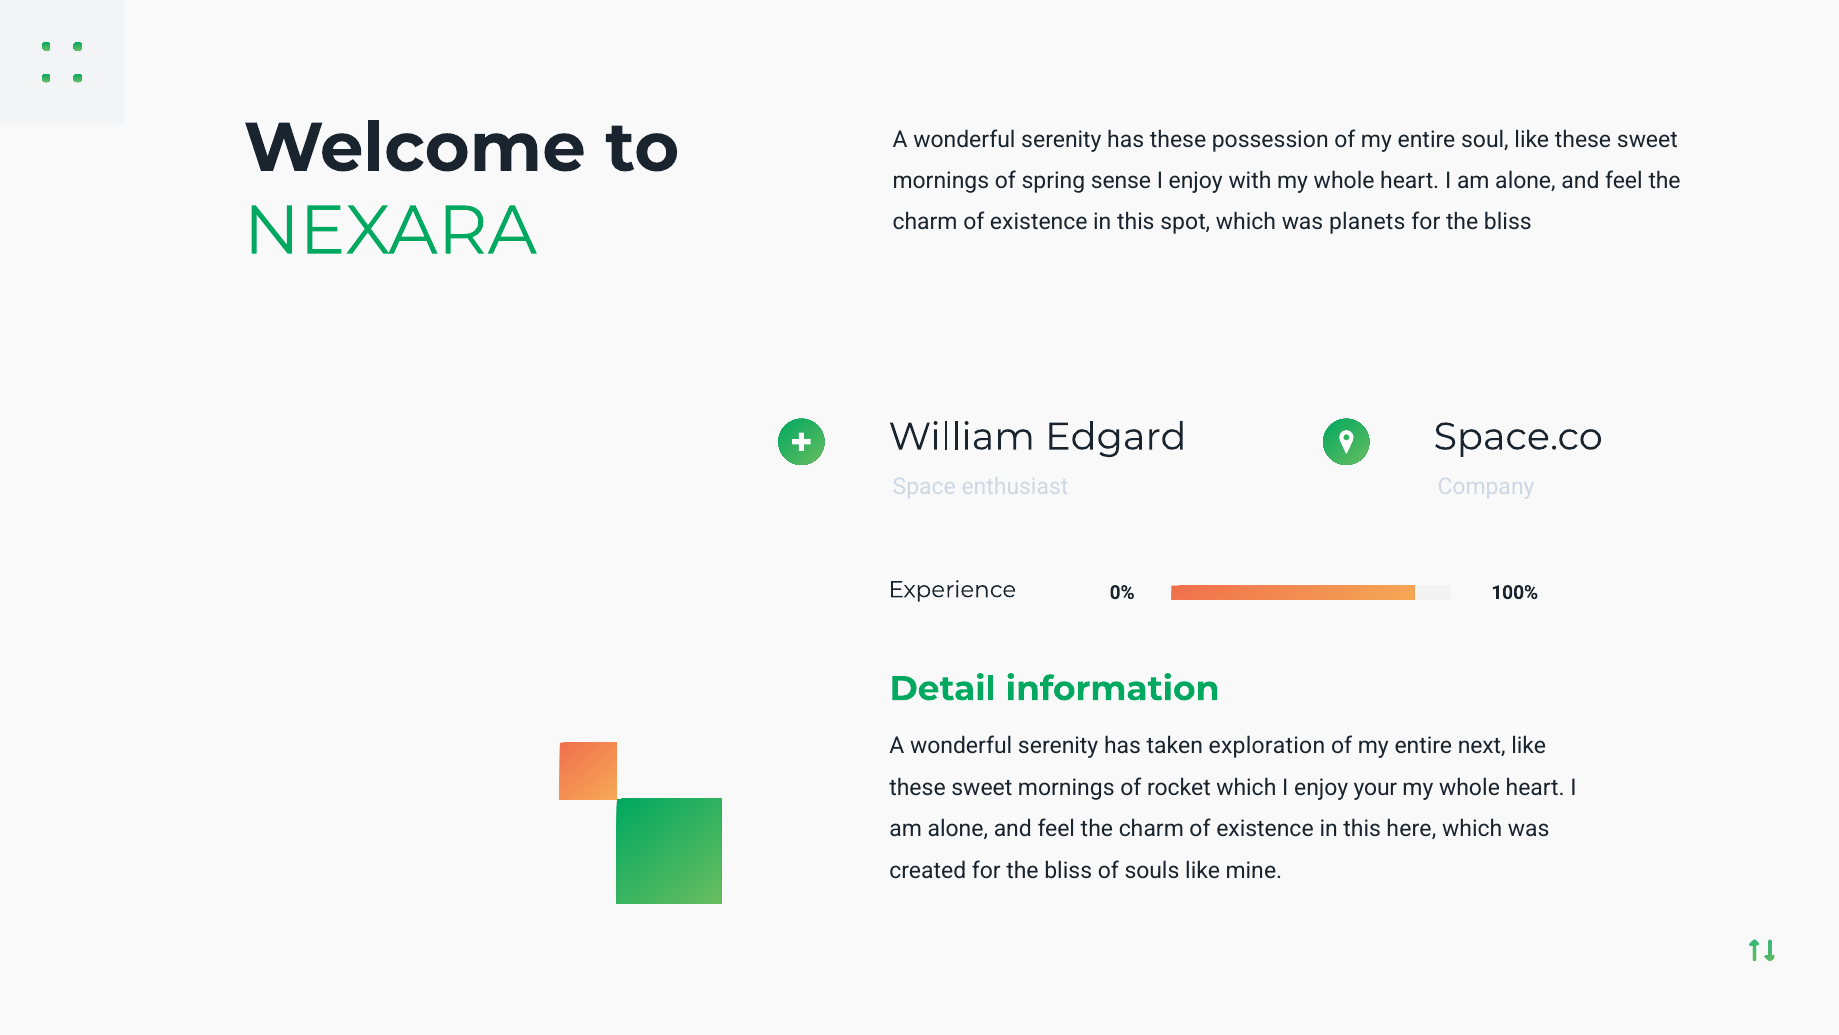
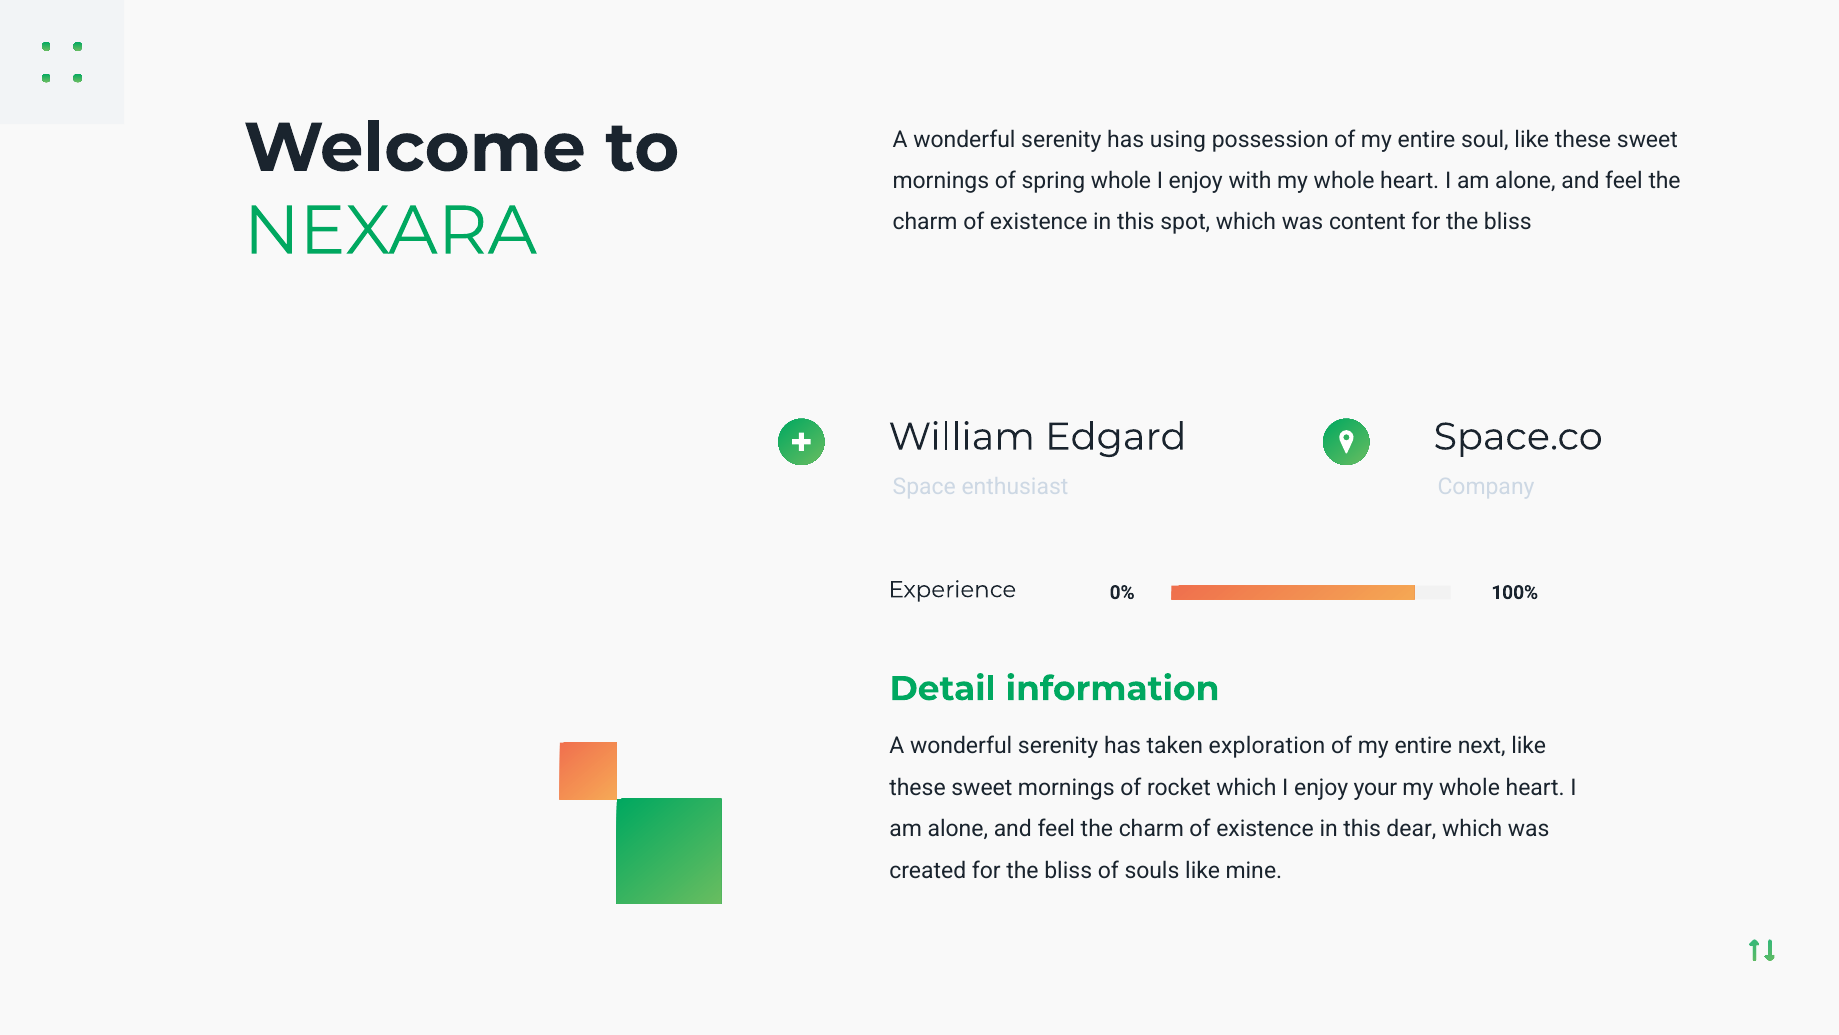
has these: these -> using (1178, 139)
spring sense: sense -> whole (1121, 181)
planets: planets -> content (1367, 222)
here: here -> dear (1411, 829)
